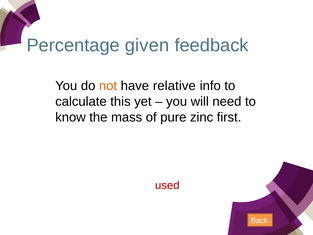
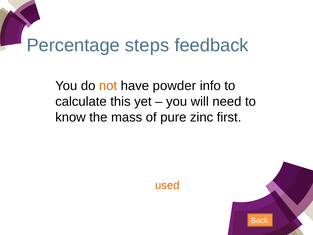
given: given -> steps (147, 45)
have relative: relative -> powder (174, 86)
used colour: red -> orange (167, 185)
